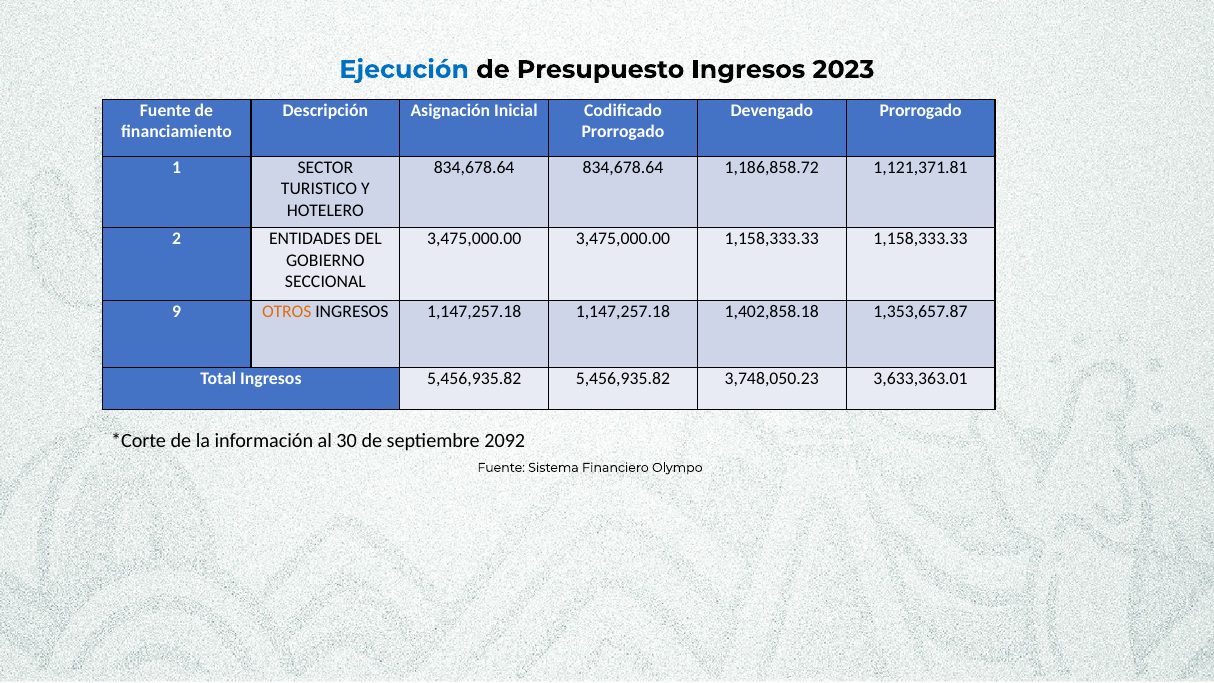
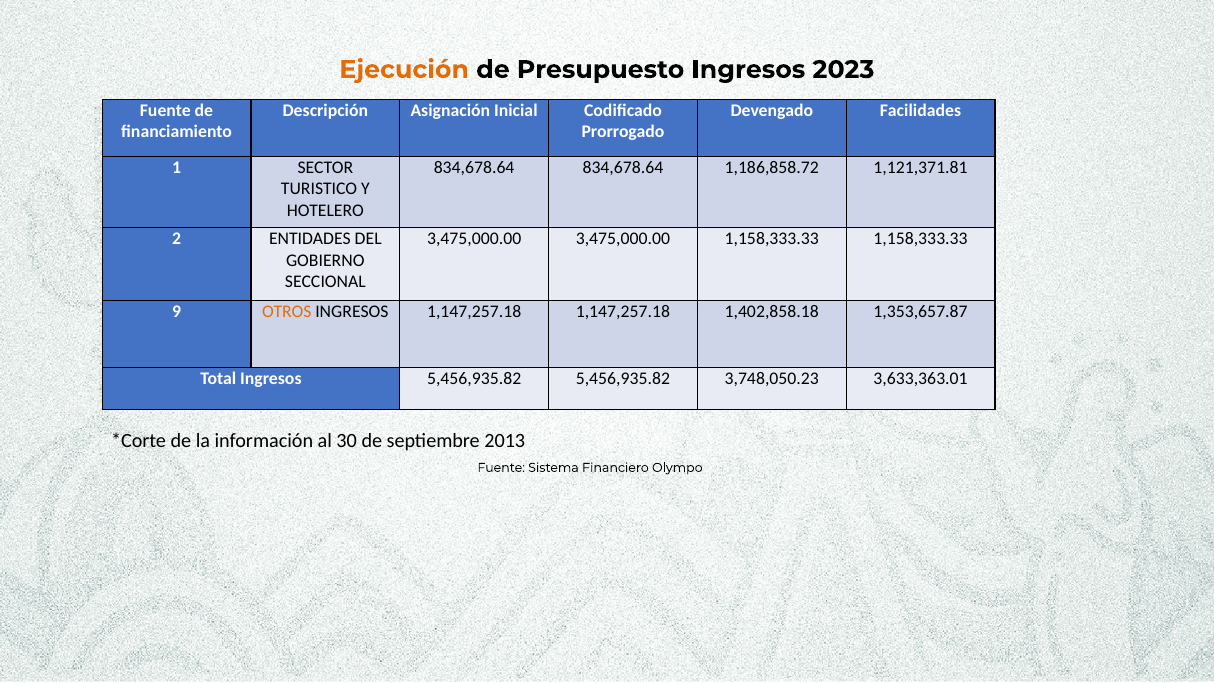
Ejecución colour: blue -> orange (404, 70)
Prorrogado: Prorrogado -> Facilidades (921, 110)
2092: 2092 -> 2013 (505, 441)
